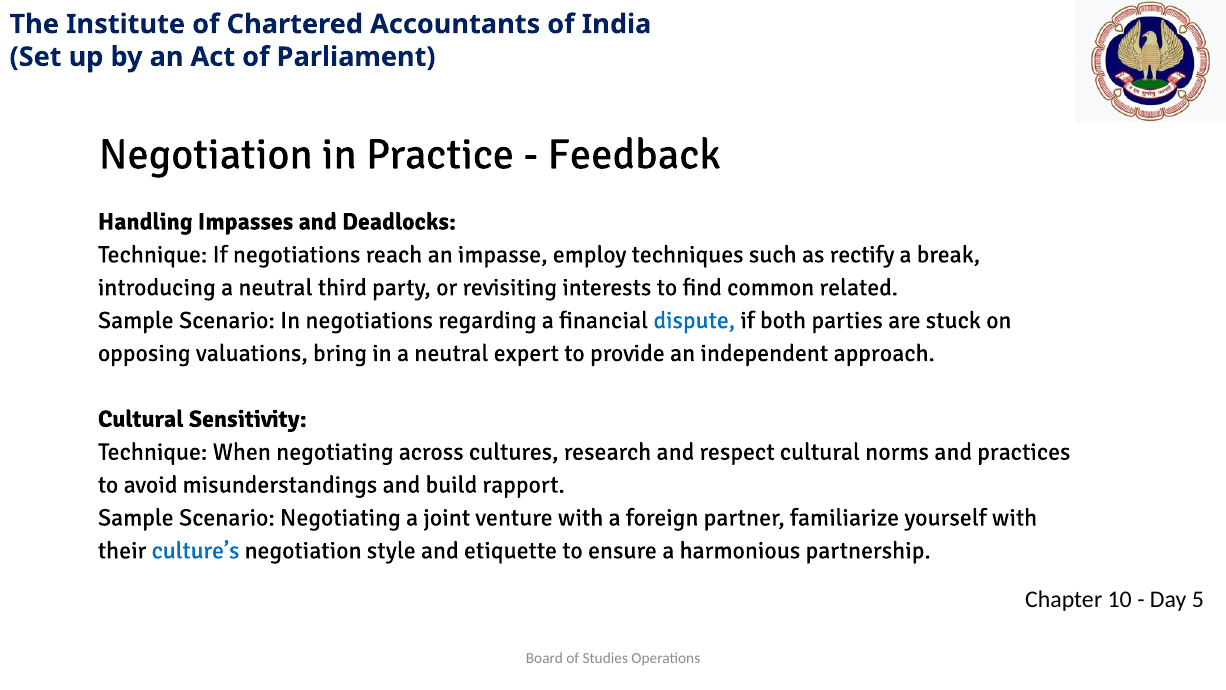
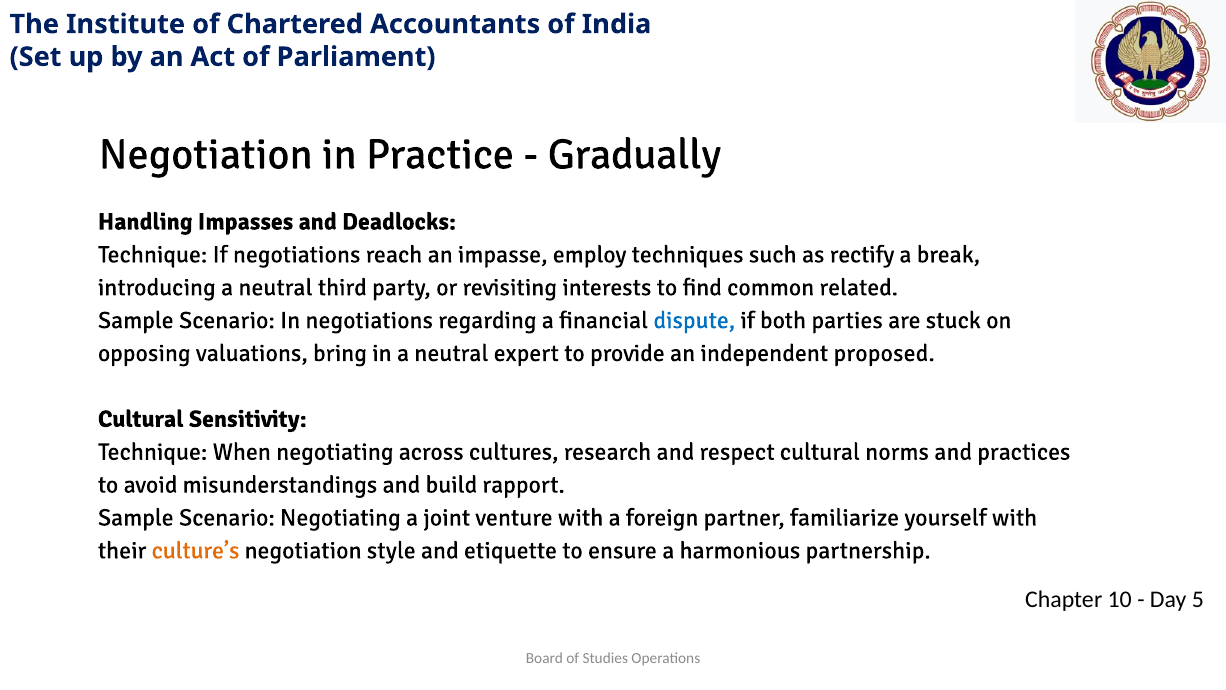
Feedback: Feedback -> Gradually (634, 154)
approach: approach -> proposed (884, 353)
culture’s colour: blue -> orange (196, 550)
